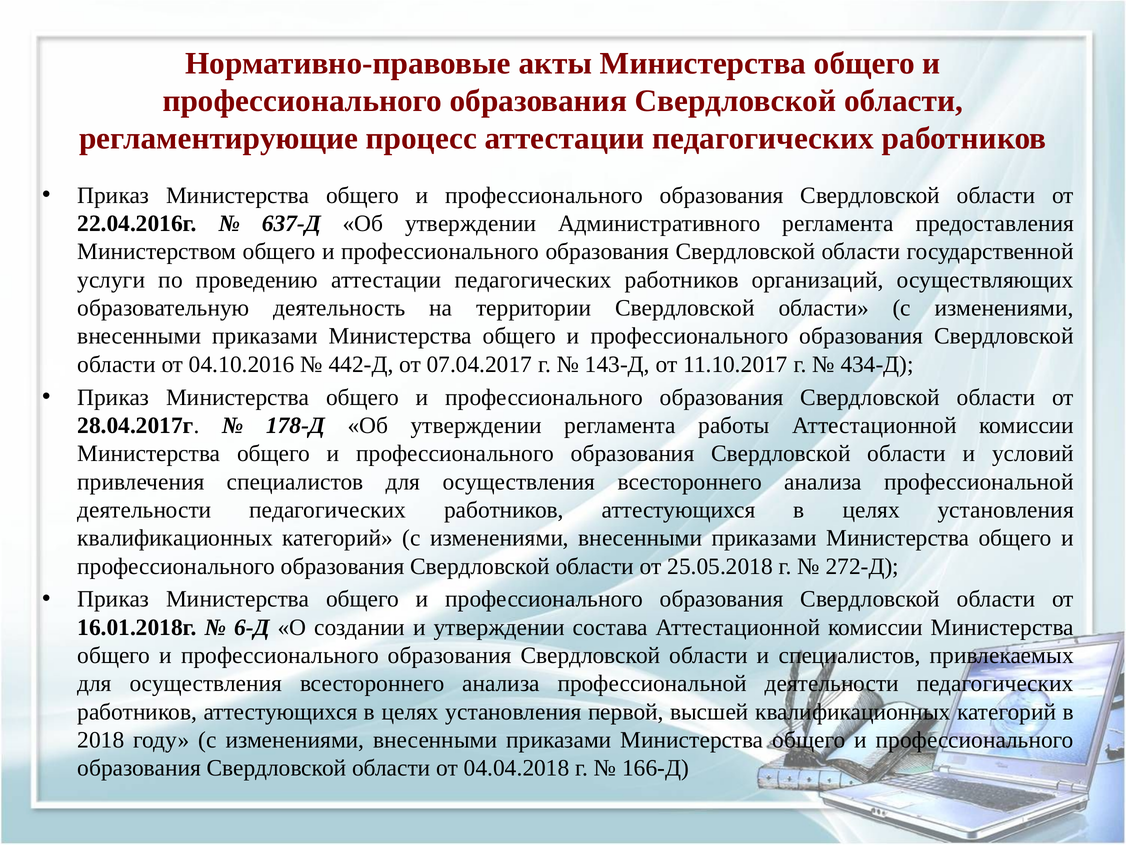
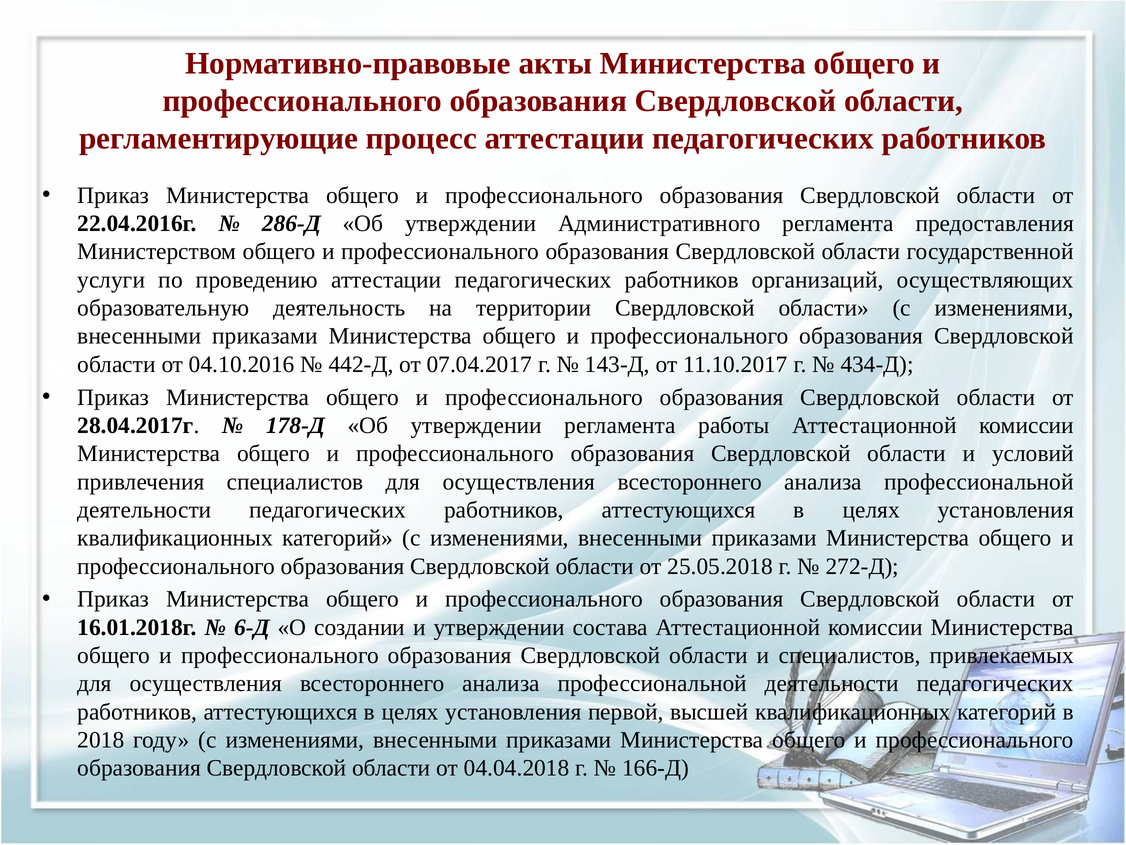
637-Д: 637-Д -> 286-Д (291, 223)
